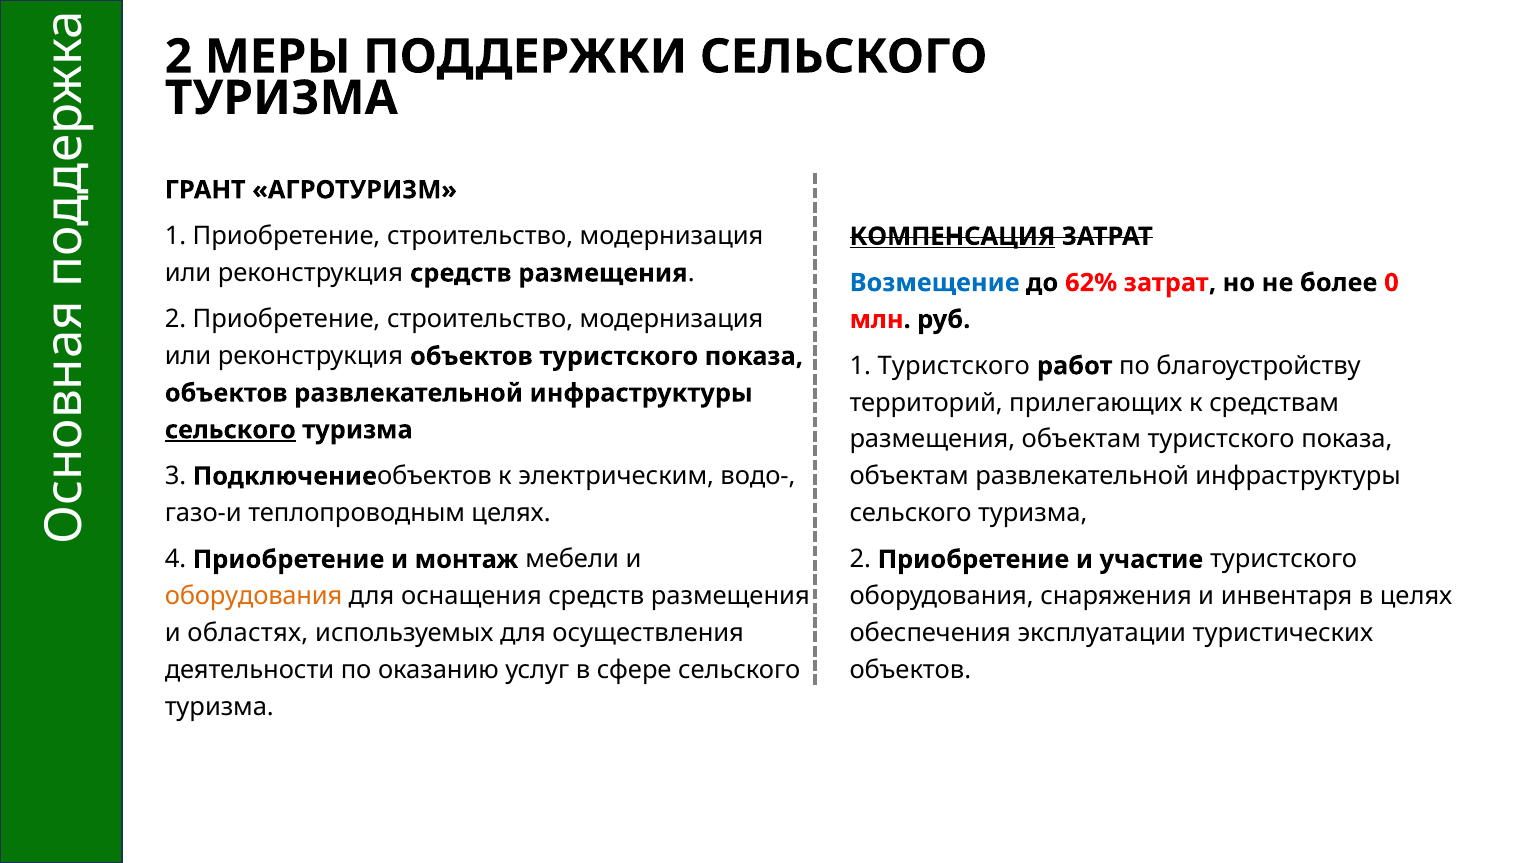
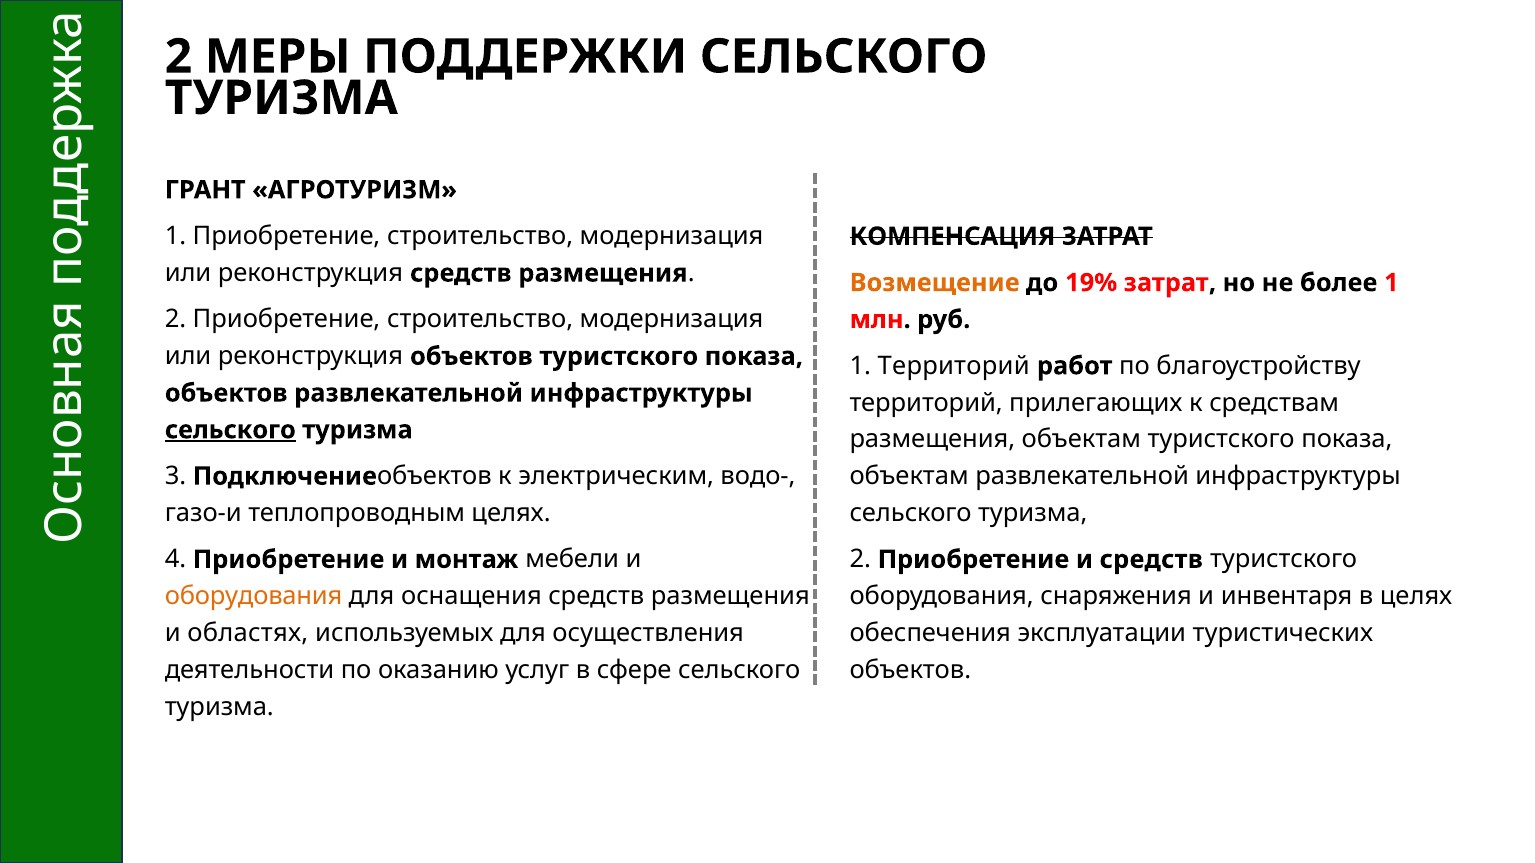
КОМПЕНСАЦИЯ underline: present -> none (952, 236)
Возмещение colour: blue -> orange (935, 283)
62%: 62% -> 19% (1091, 283)
более 0: 0 -> 1 (1391, 283)
1 Туристского: Туристского -> Территорий (954, 366)
и участие: участие -> средств (1151, 560)
